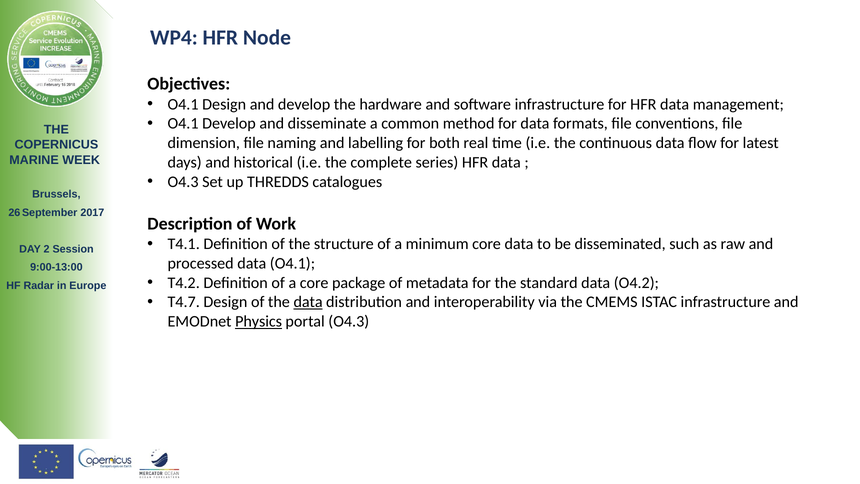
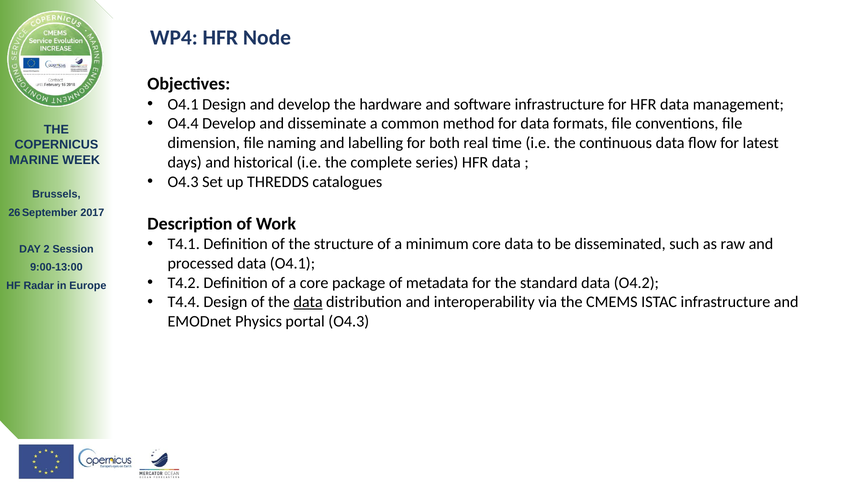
O4.1: O4.1 -> O4.4 (183, 124)
T4.7: T4.7 -> T4.4 (184, 302)
Physics underline: present -> none (259, 321)
